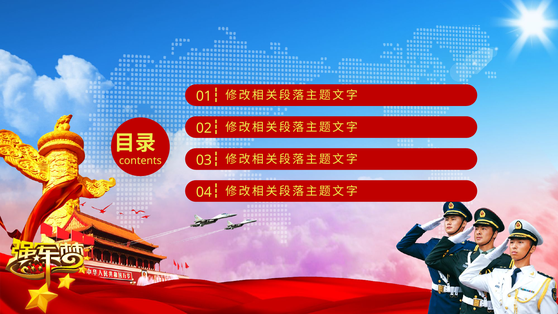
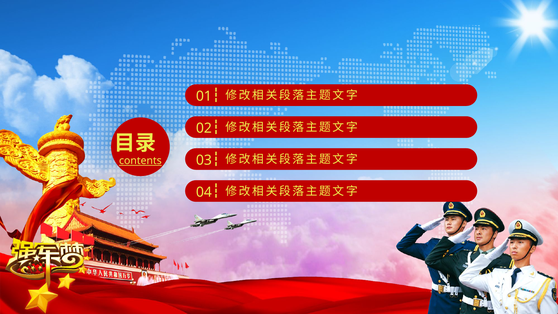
contents underline: none -> present (140, 161)
